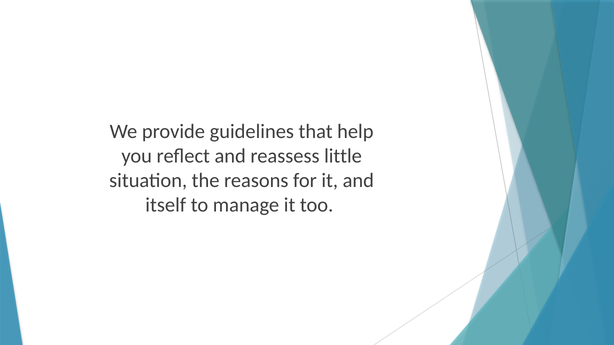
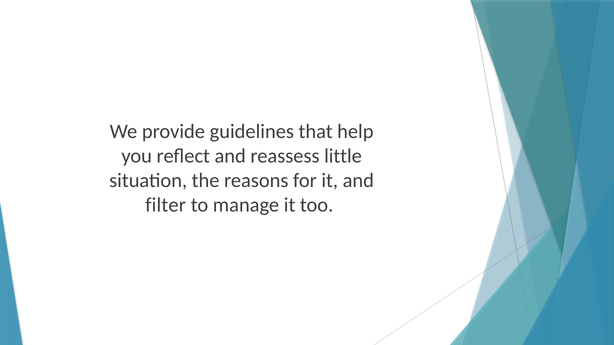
itself: itself -> filter (166, 205)
